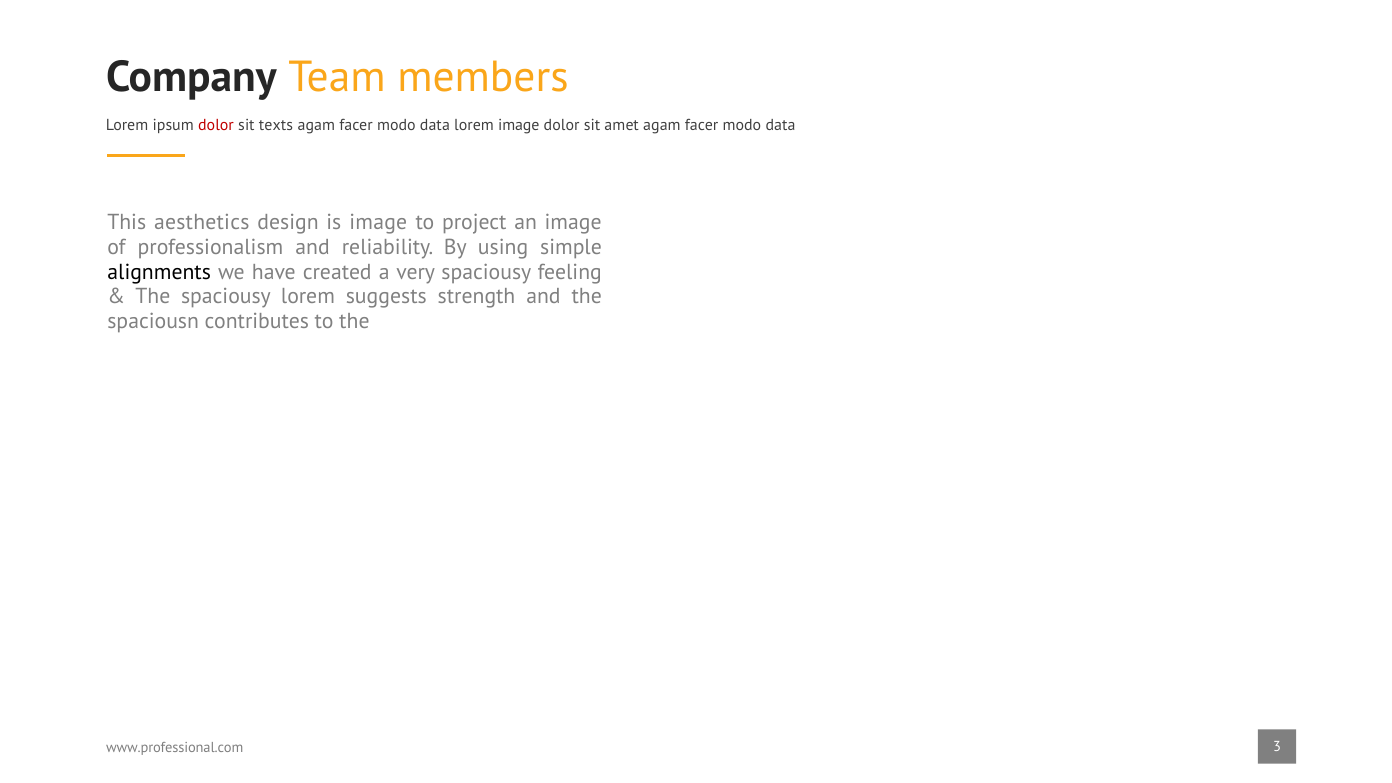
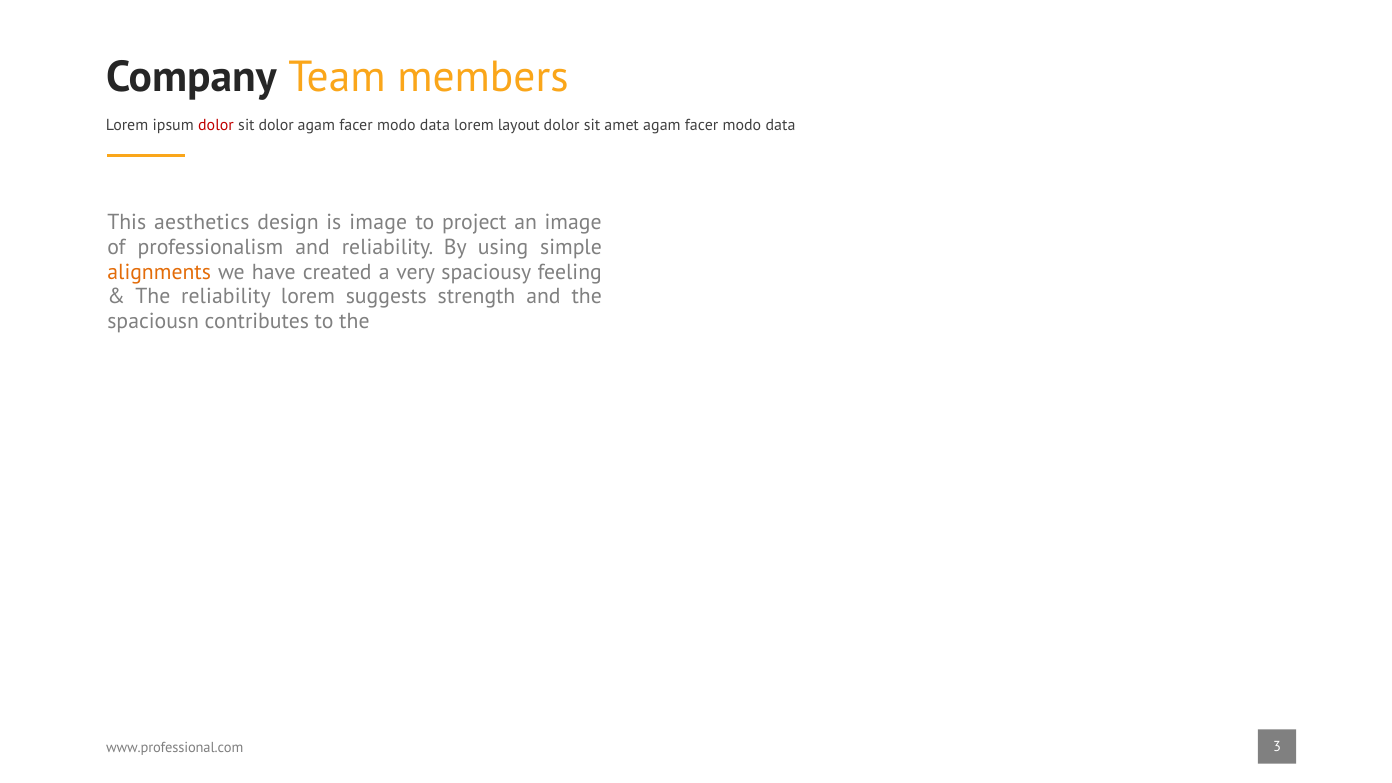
sit texts: texts -> dolor (276, 125)
lorem image: image -> layout (519, 125)
alignments colour: black -> orange (159, 272)
The spaciousy: spaciousy -> reliability (226, 297)
